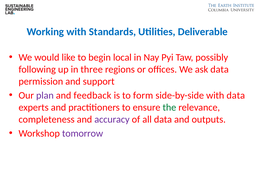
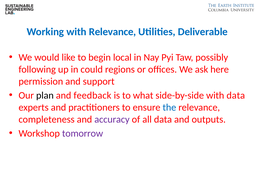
with Standards: Standards -> Relevance (112, 32)
three: three -> could (92, 69)
ask data: data -> here (220, 69)
plan colour: purple -> black (45, 95)
form: form -> what (143, 95)
the colour: green -> blue (169, 107)
